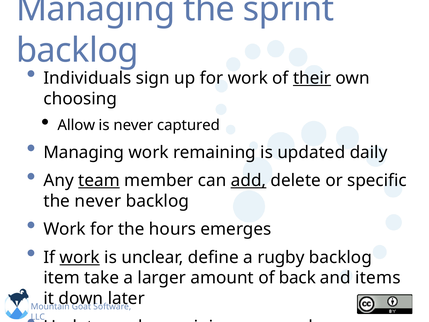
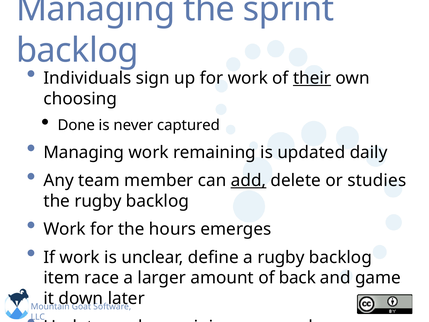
Allow: Allow -> Done (76, 125)
team underline: present -> none (99, 180)
specific: specific -> studies (377, 180)
the never: never -> rugby (98, 201)
work underline: present -> none (80, 257)
take: take -> race (102, 278)
items: items -> game (378, 278)
